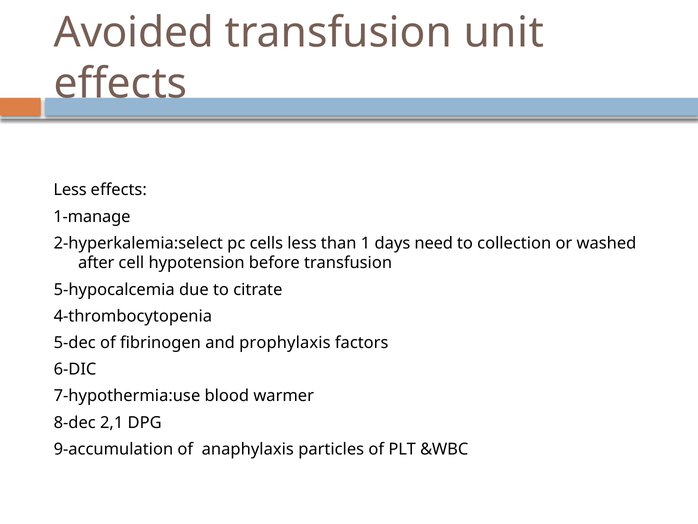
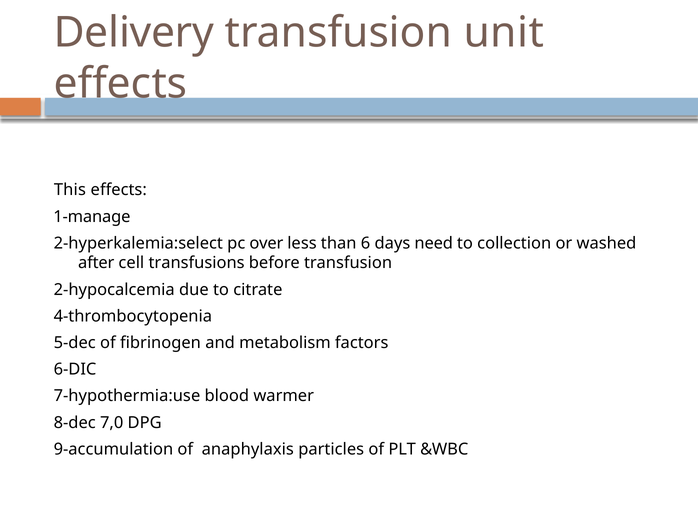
Avoided: Avoided -> Delivery (134, 33)
Less: Less -> This (70, 190)
cells: cells -> over (266, 243)
1: 1 -> 6 (366, 243)
hypotension: hypotension -> transfusions (197, 263)
5-hypocalcemia: 5-hypocalcemia -> 2-hypocalcemia (114, 289)
prophylaxis: prophylaxis -> metabolism (285, 342)
2,1: 2,1 -> 7,0 (112, 422)
